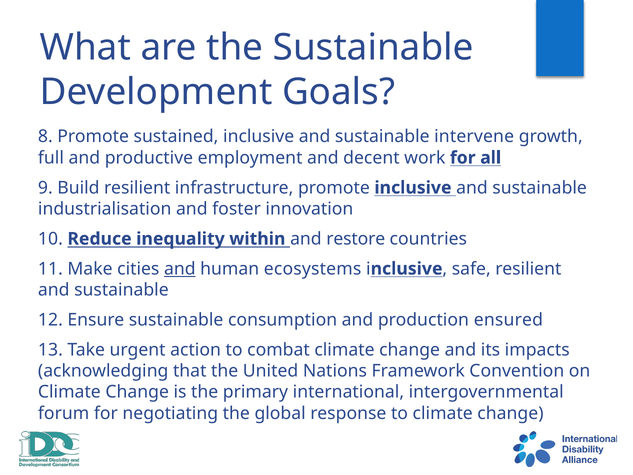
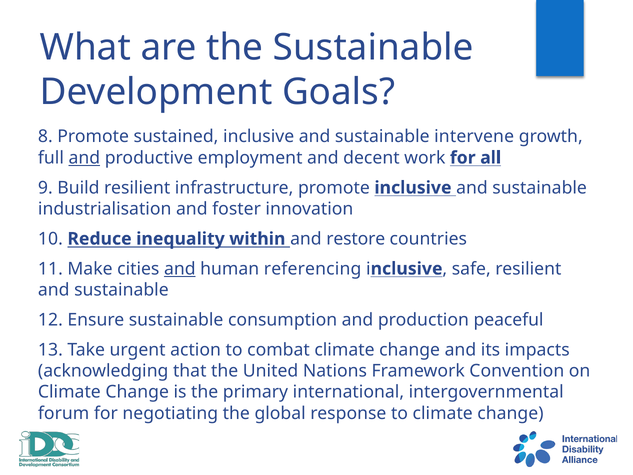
and underline: none -> present (84, 158)
ecosystems: ecosystems -> referencing (313, 269)
ensured: ensured -> peaceful (509, 320)
